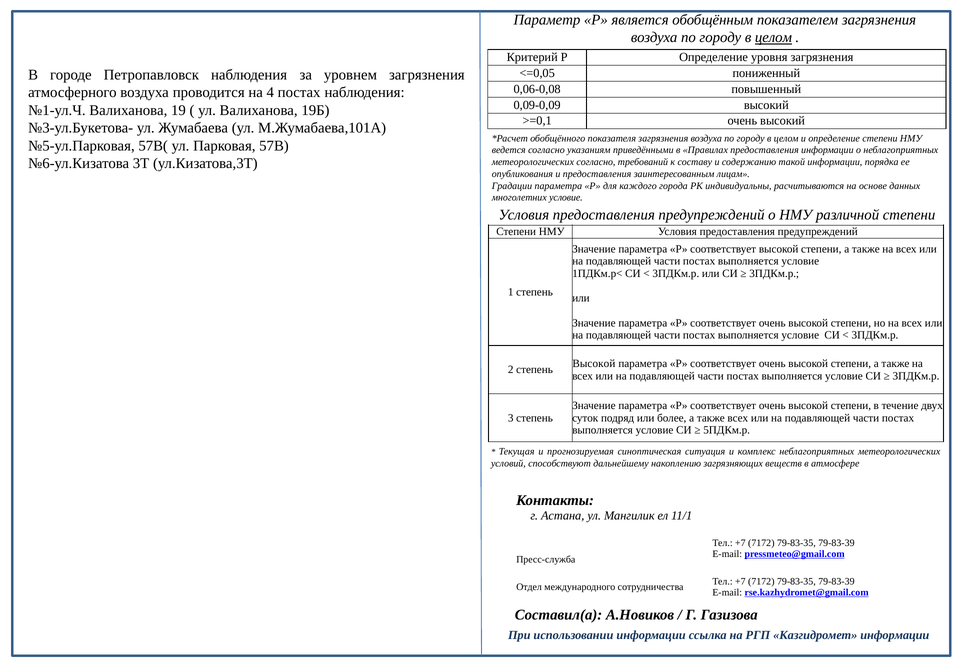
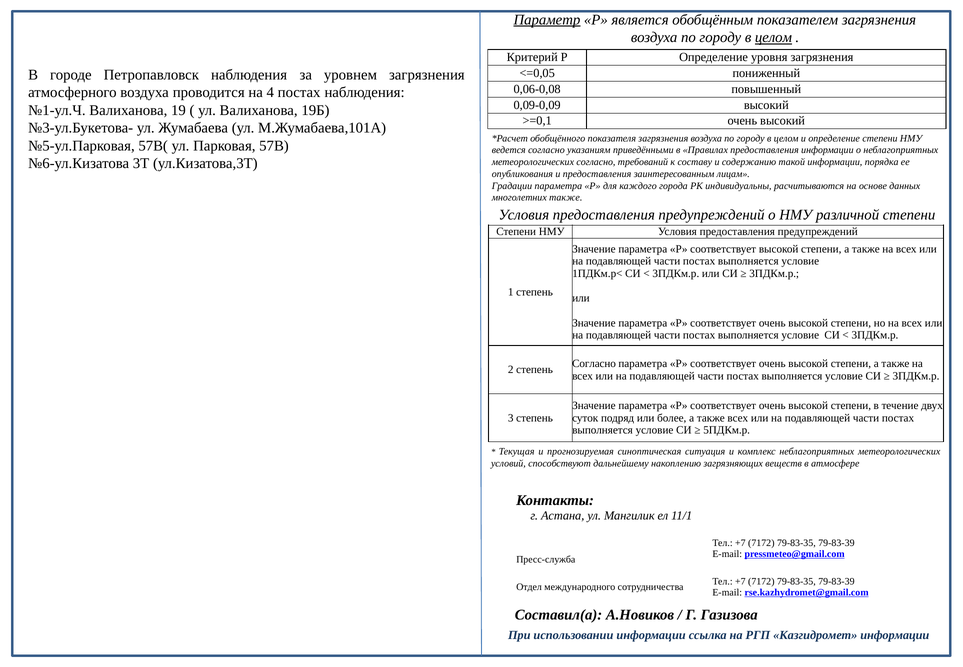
Параметр underline: none -> present (547, 20)
многолетних условие: условие -> также (566, 197)
Высокой: Высокой -> Согласно (594, 363)
